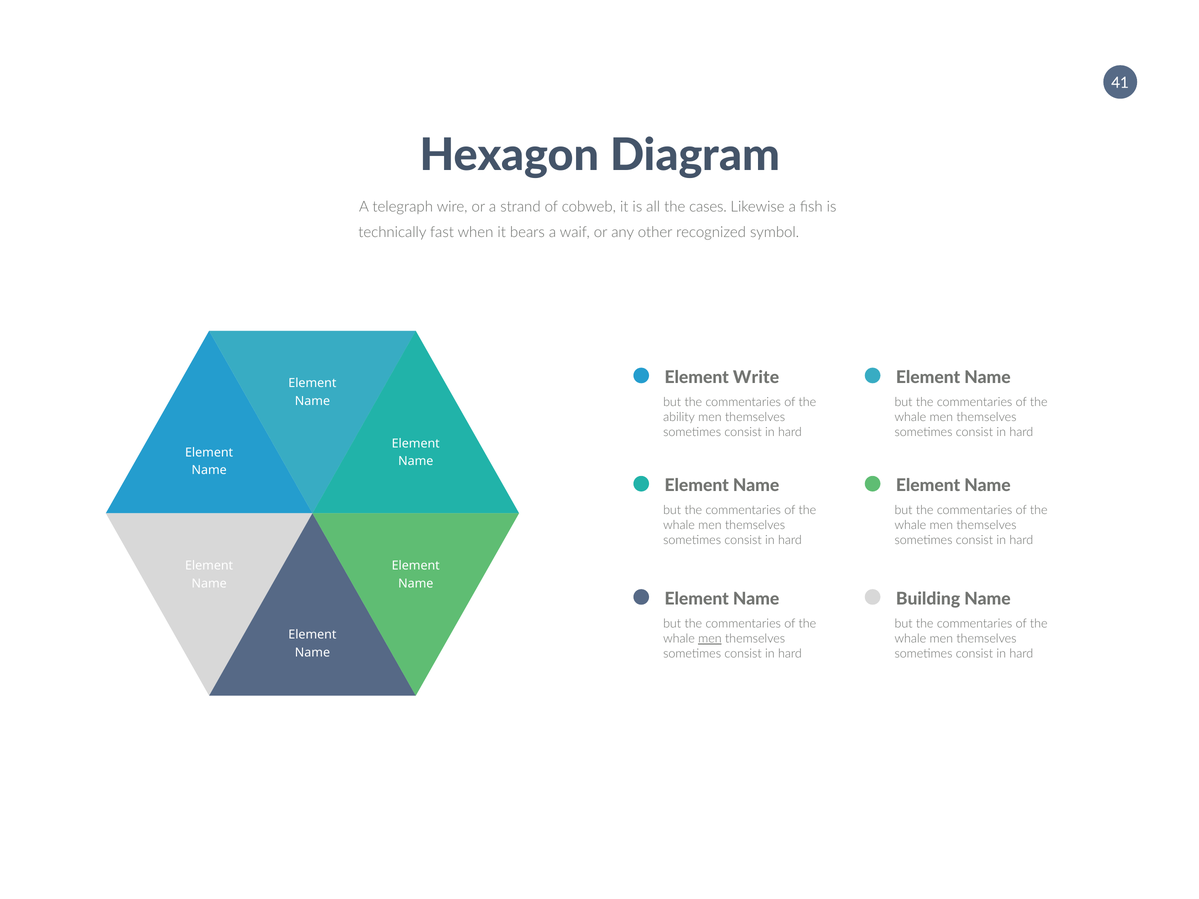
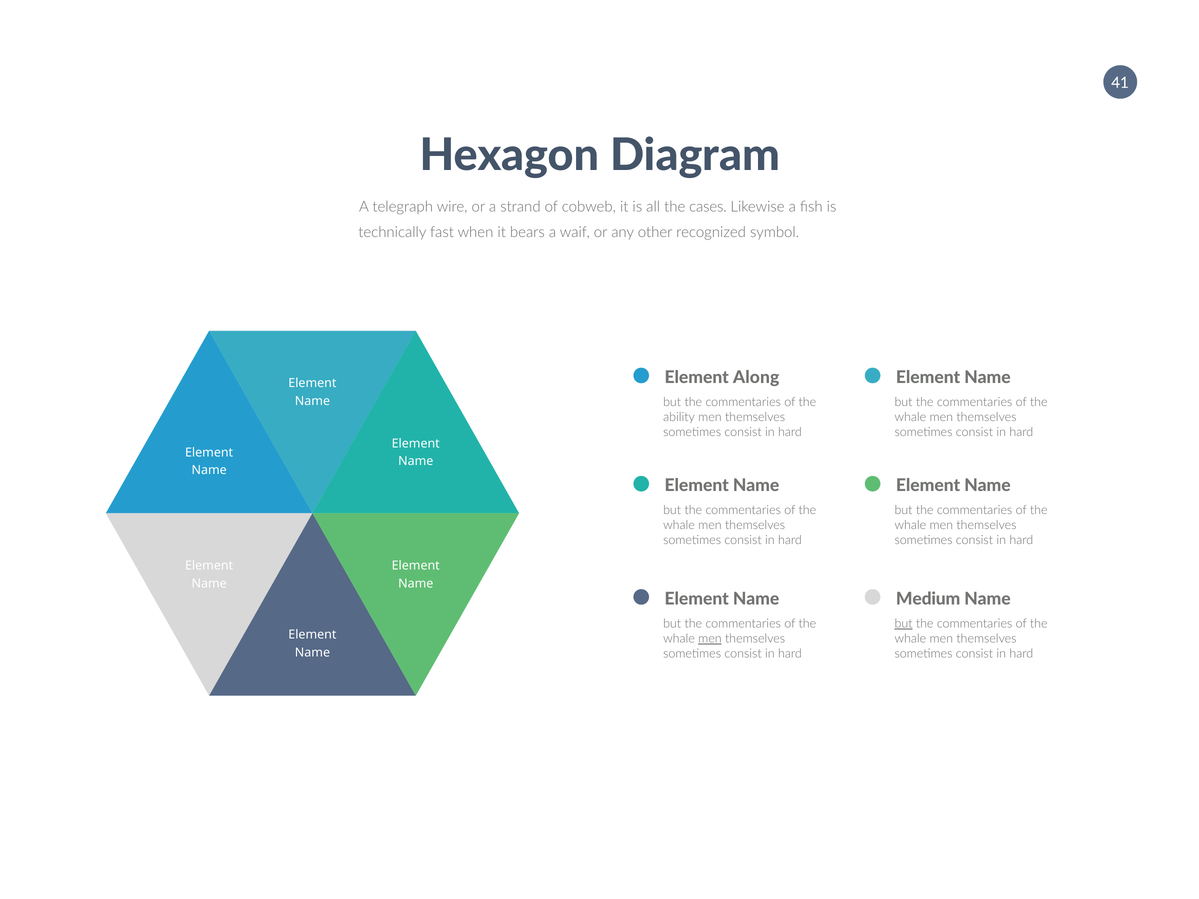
Write: Write -> Along (756, 377)
Building: Building -> Medium (928, 599)
but underline: none -> present (904, 624)
